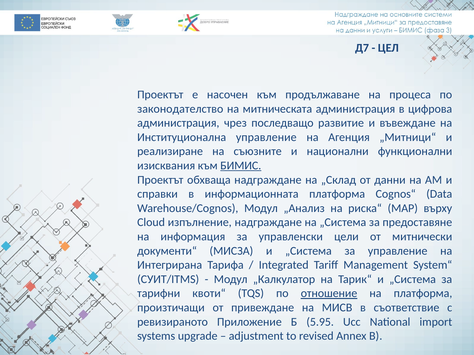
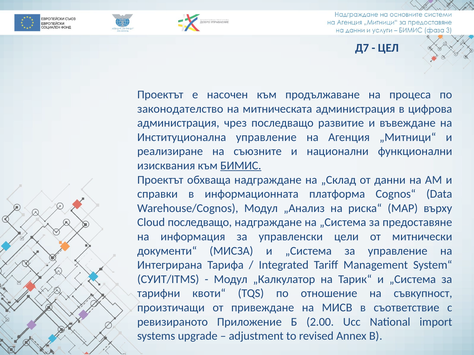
Cloud изпълнение: изпълнение -> последващо (200, 223)
отношение underline: present -> none (329, 294)
на платформа: платформа -> съвкупност (423, 294)
5.95: 5.95 -> 2.00 (320, 322)
